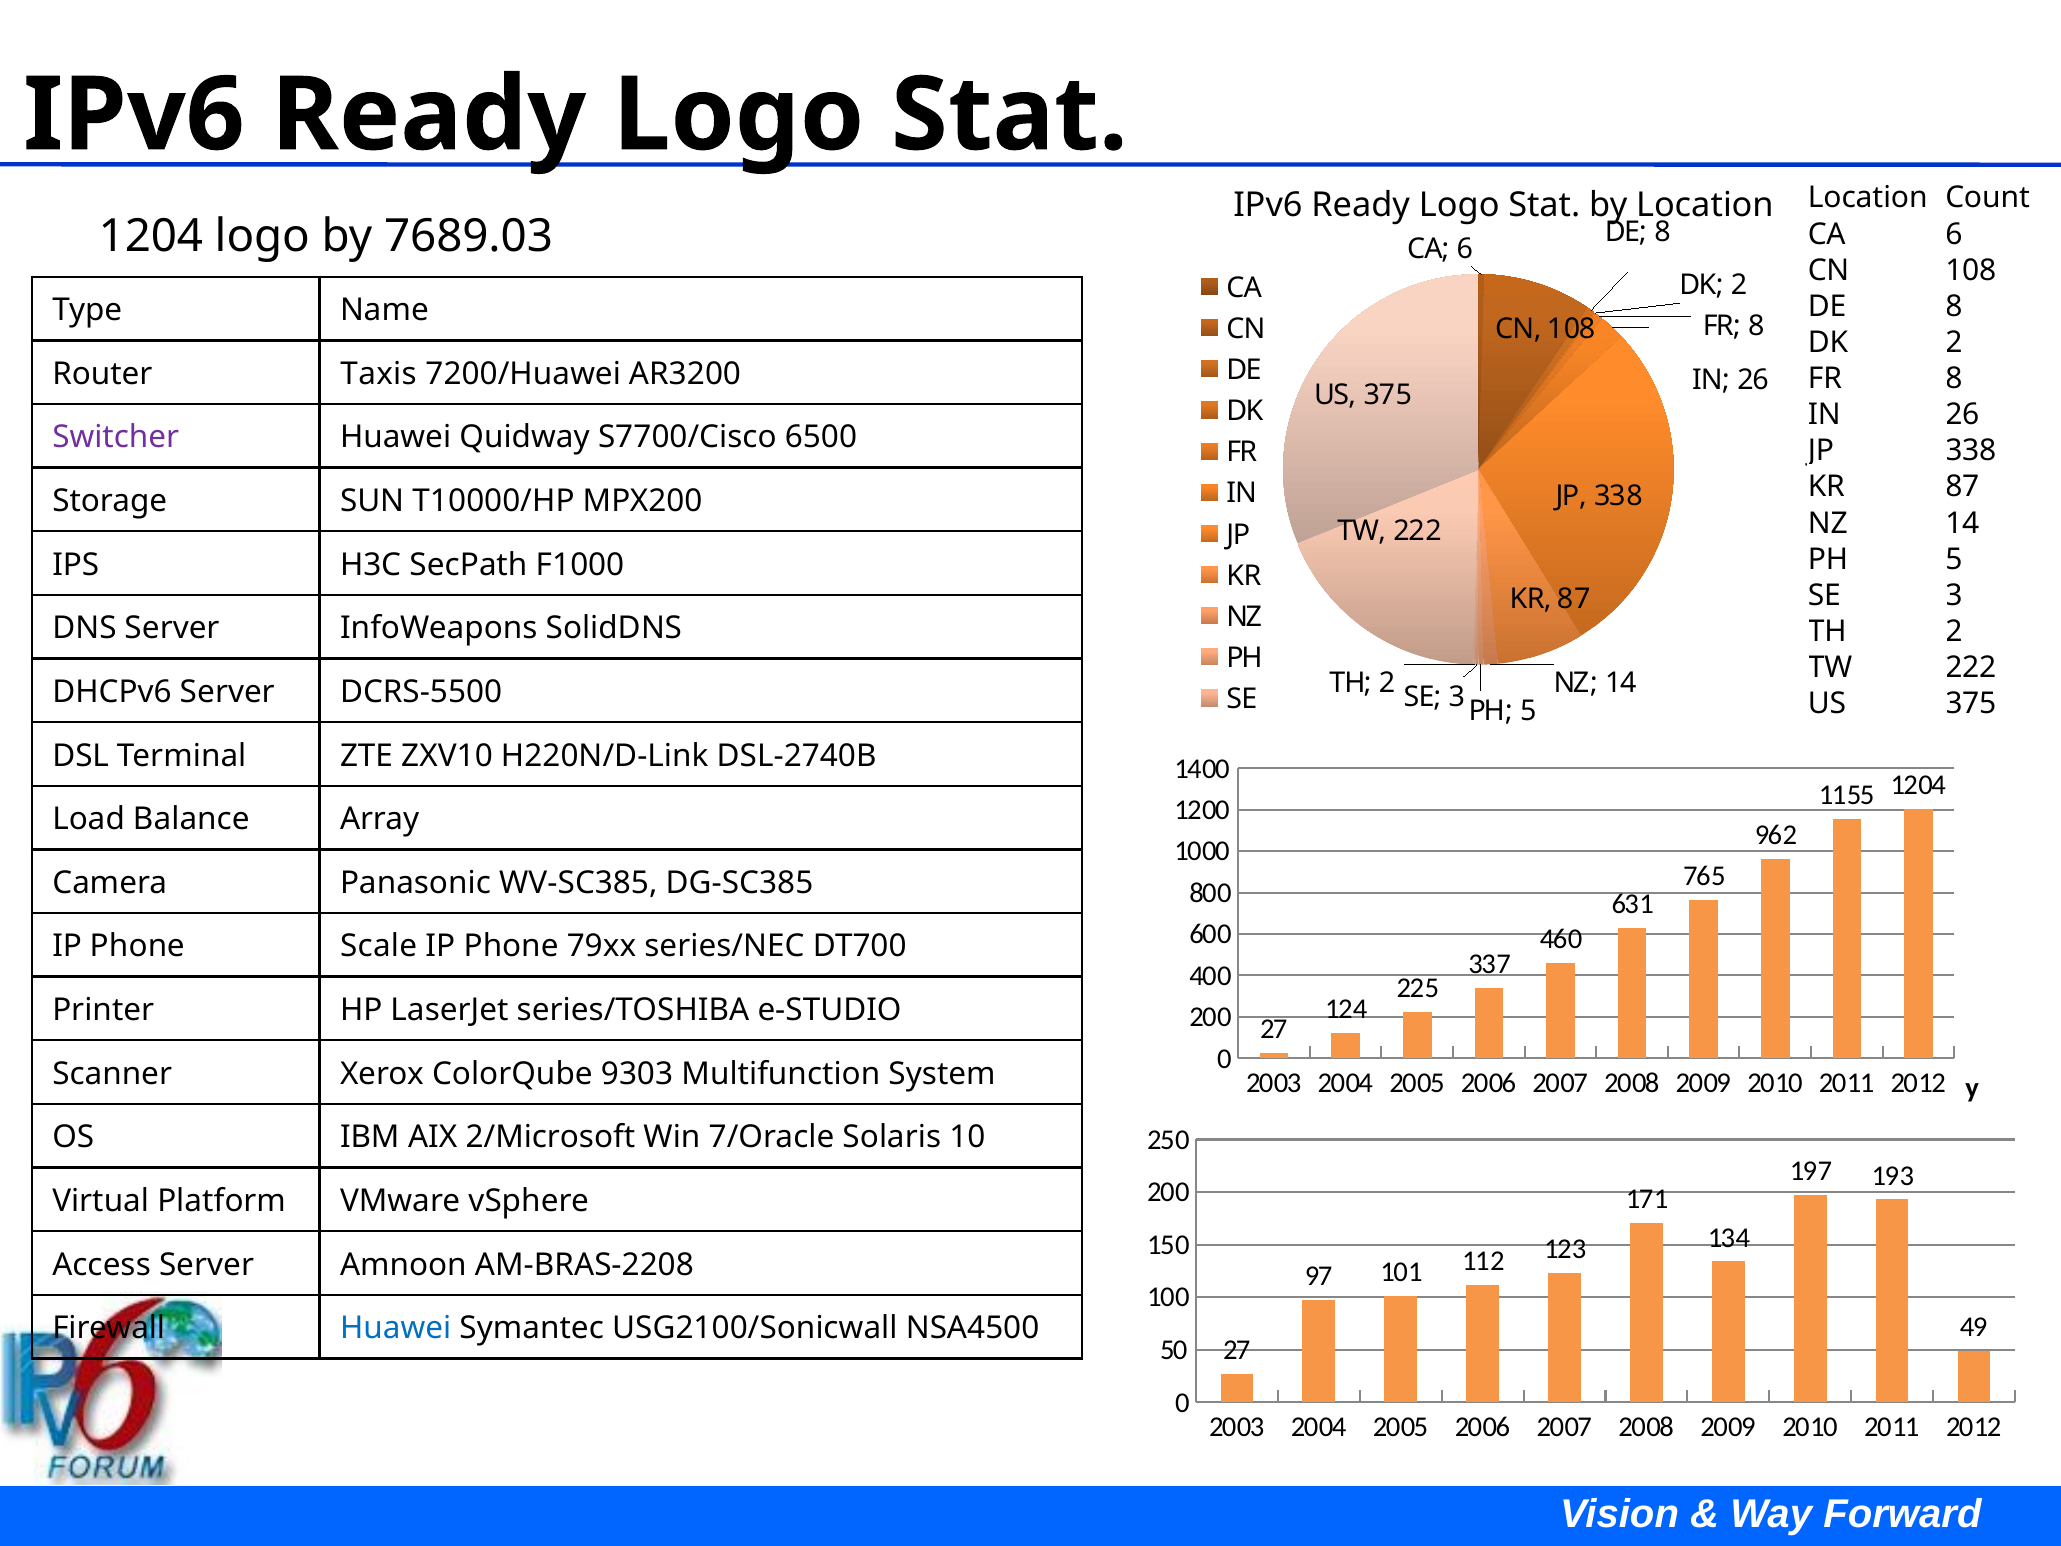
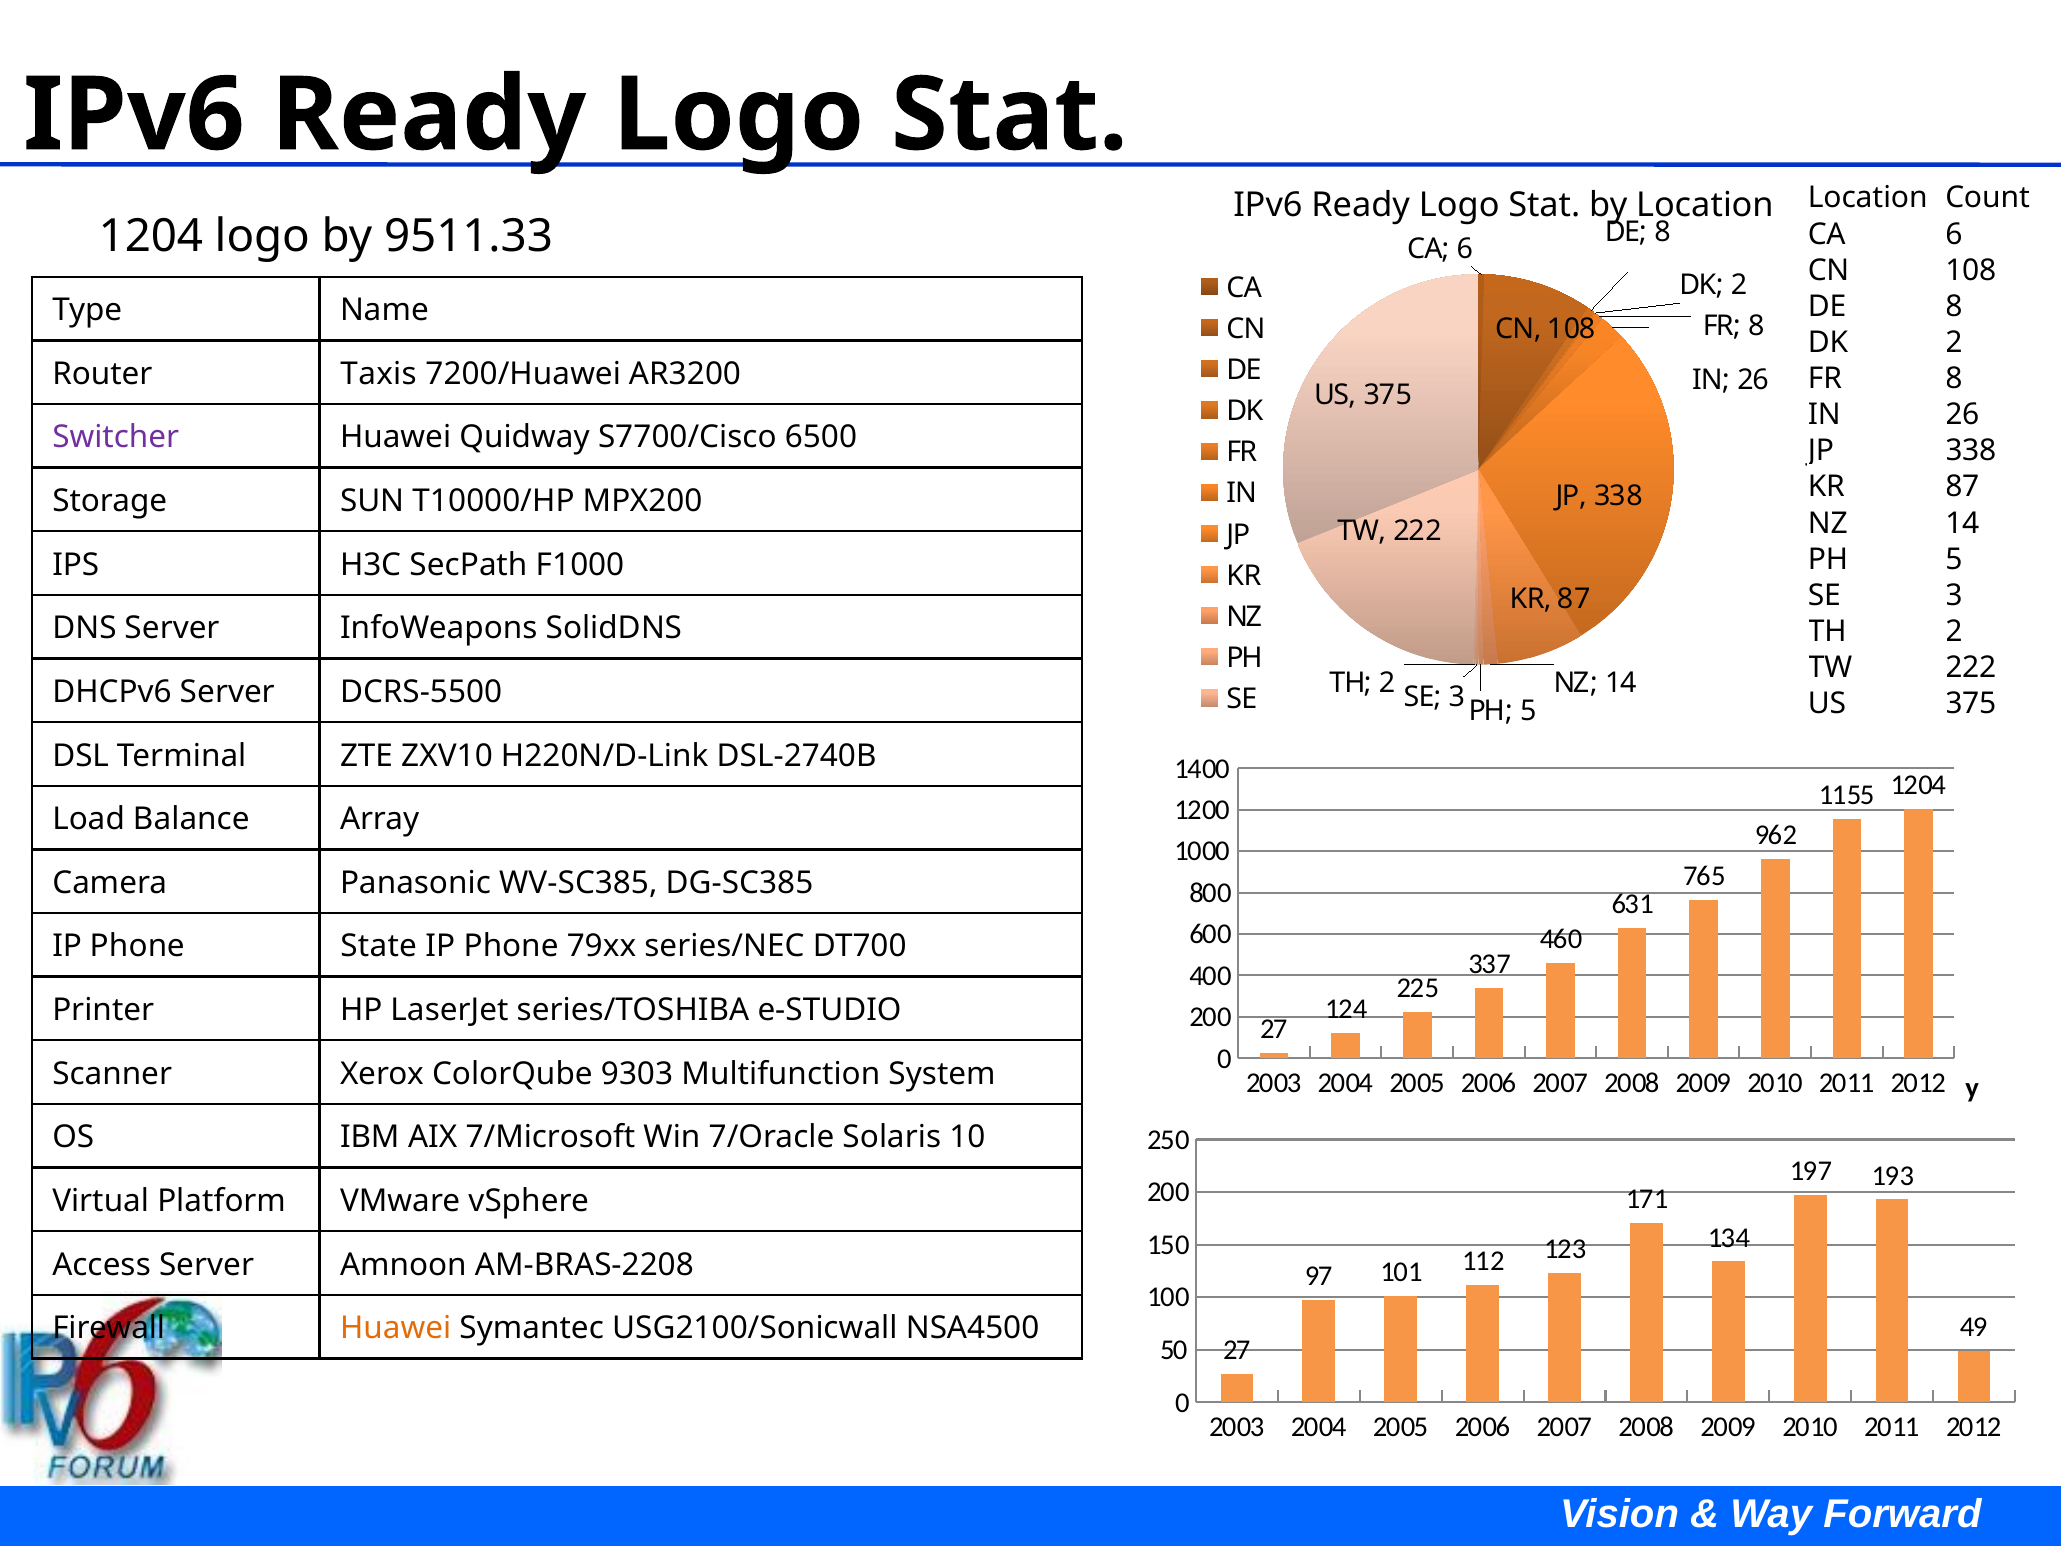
7689.03: 7689.03 -> 9511.33 (469, 236)
Scale: Scale -> State (379, 946)
2/Microsoft: 2/Microsoft -> 7/Microsoft (550, 1137)
Huawei colour: blue -> orange (396, 1328)
